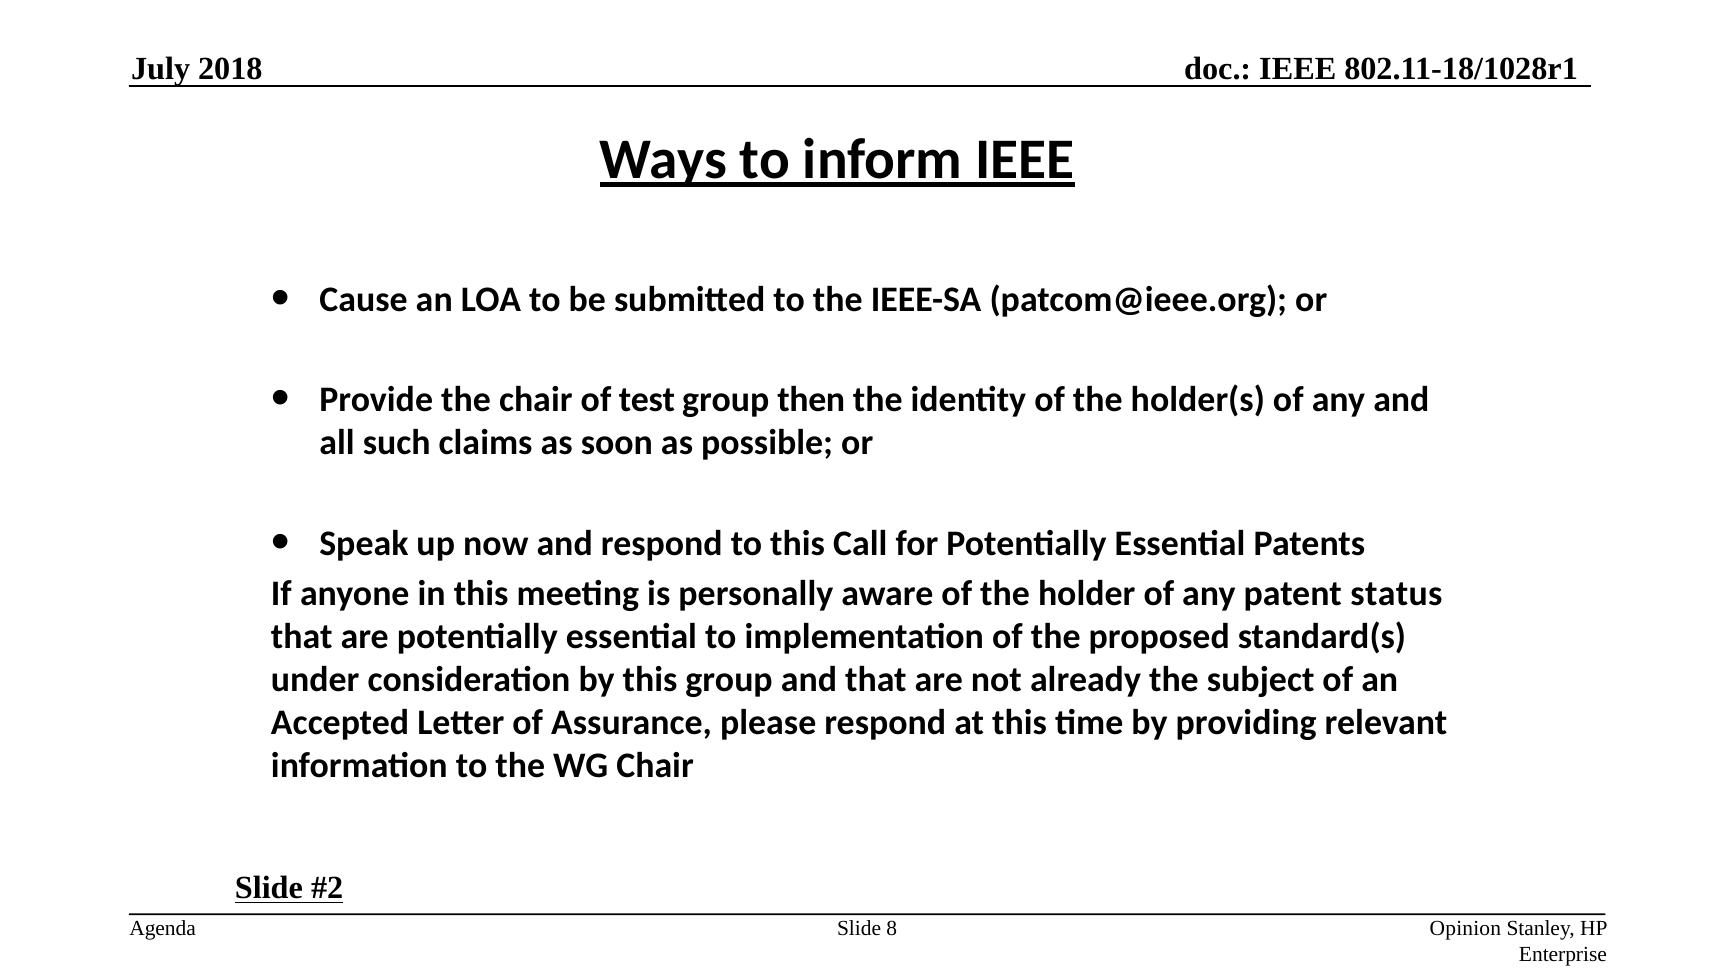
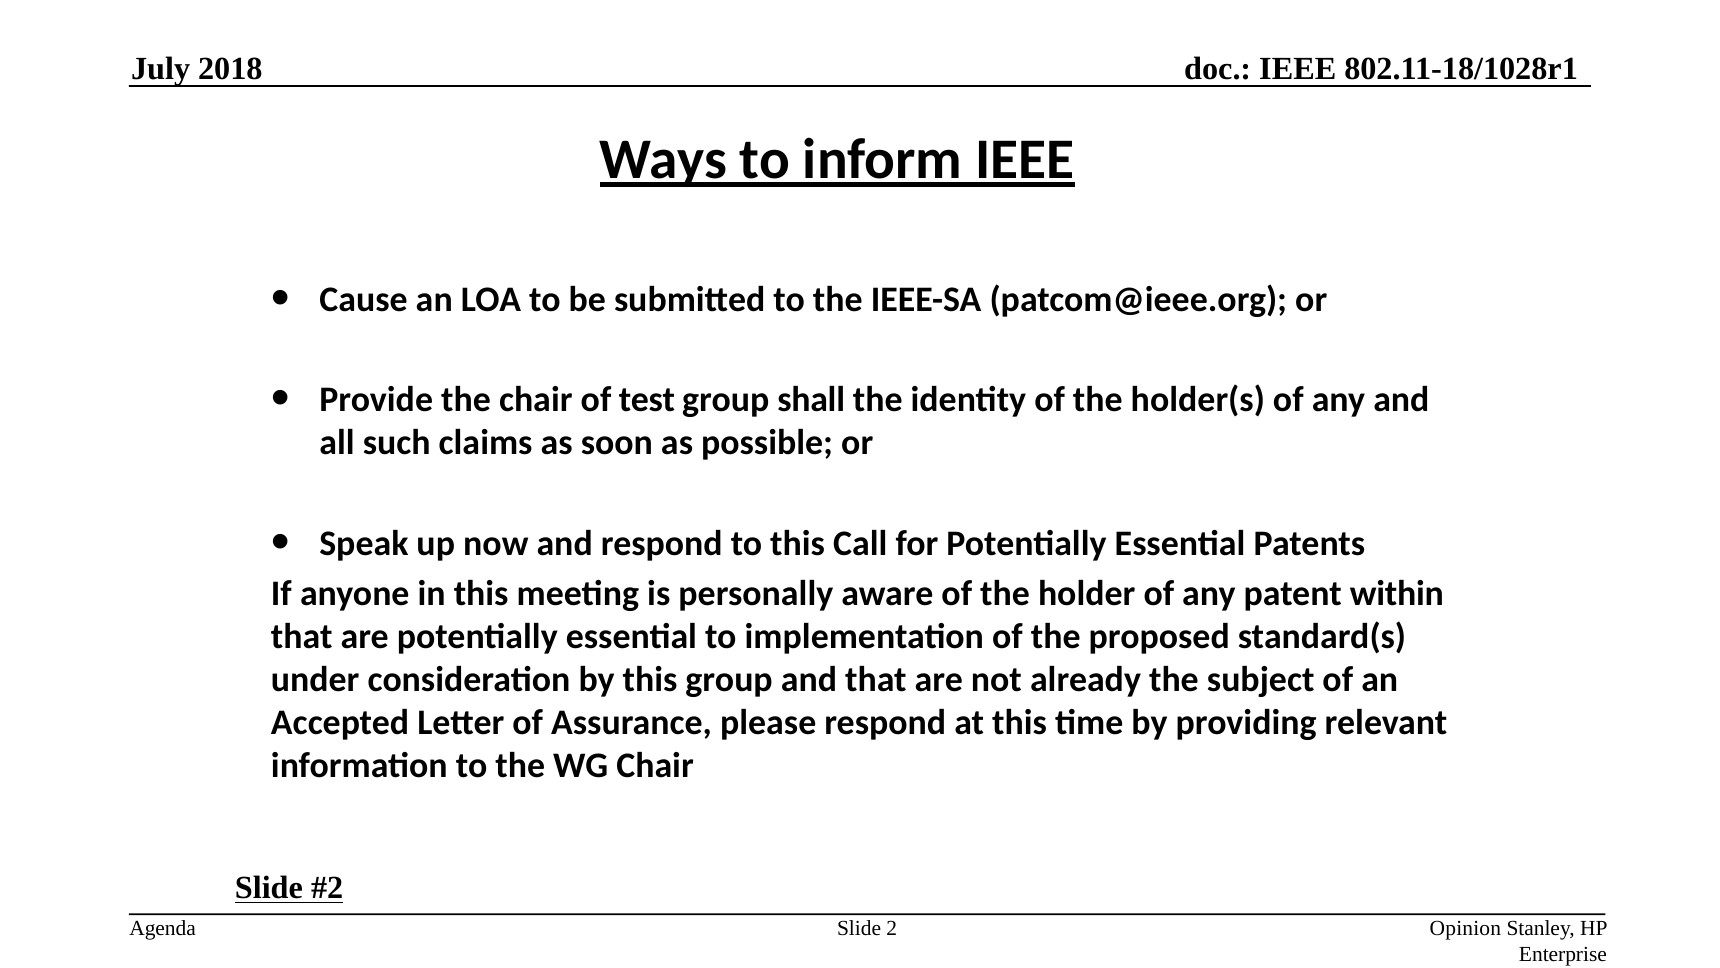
then: then -> shall (811, 400)
status: status -> within (1397, 593)
8: 8 -> 2 (892, 928)
